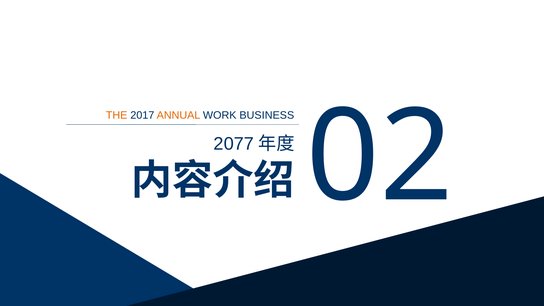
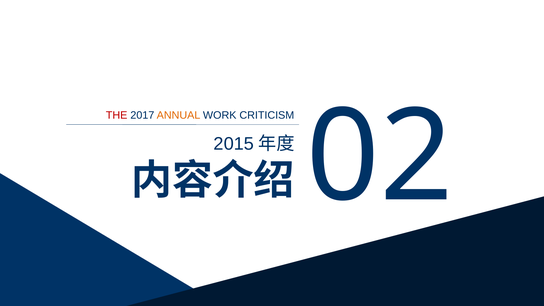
THE colour: orange -> red (117, 115)
BUSINESS: BUSINESS -> CRITICISM (267, 115)
2077: 2077 -> 2015 (234, 144)
